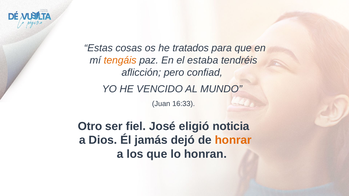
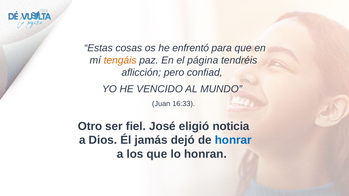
tratados: tratados -> enfrentó (191, 48)
estaba: estaba -> página (203, 60)
honrar colour: orange -> blue (233, 140)
